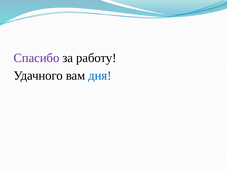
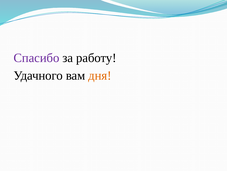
дня colour: blue -> orange (100, 75)
